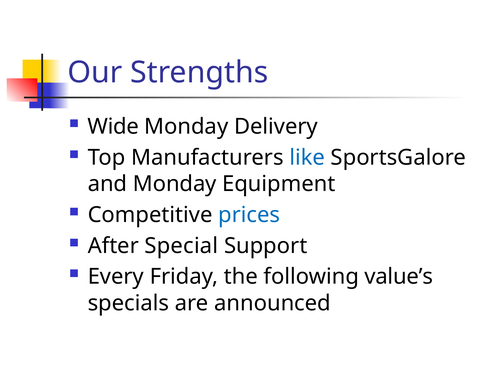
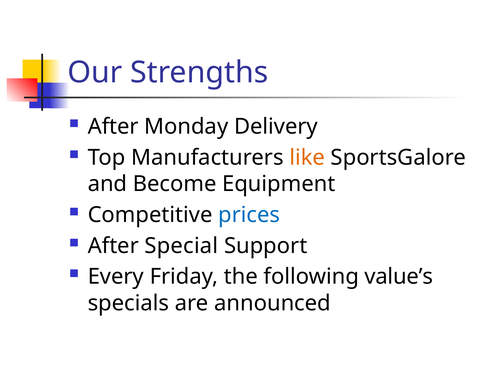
Wide: Wide -> After (113, 127)
like colour: blue -> orange (307, 158)
and Monday: Monday -> Become (175, 184)
